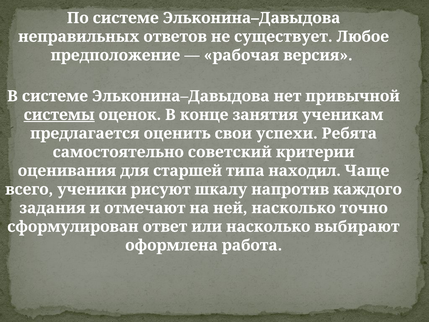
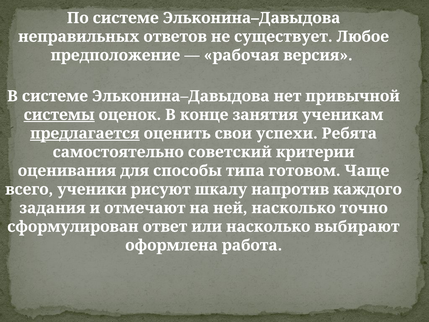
предлагается underline: none -> present (85, 133)
старшей: старшей -> способы (187, 171)
находил: находил -> готовом (305, 171)
